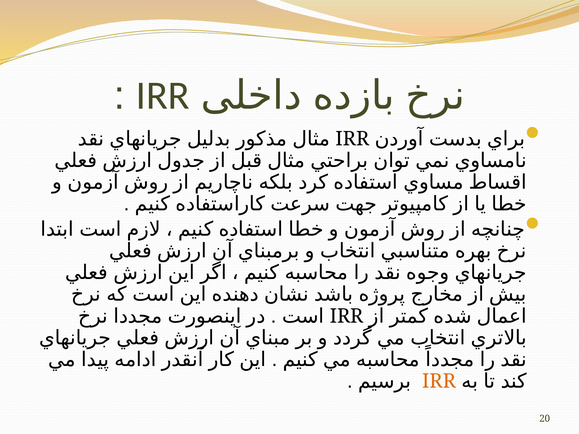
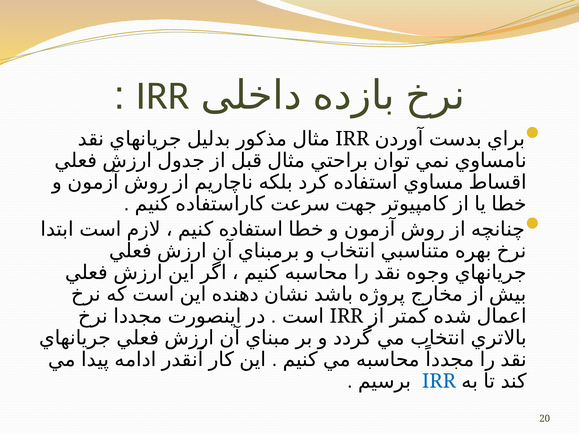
IRR colour: orange -> blue (439, 381)
